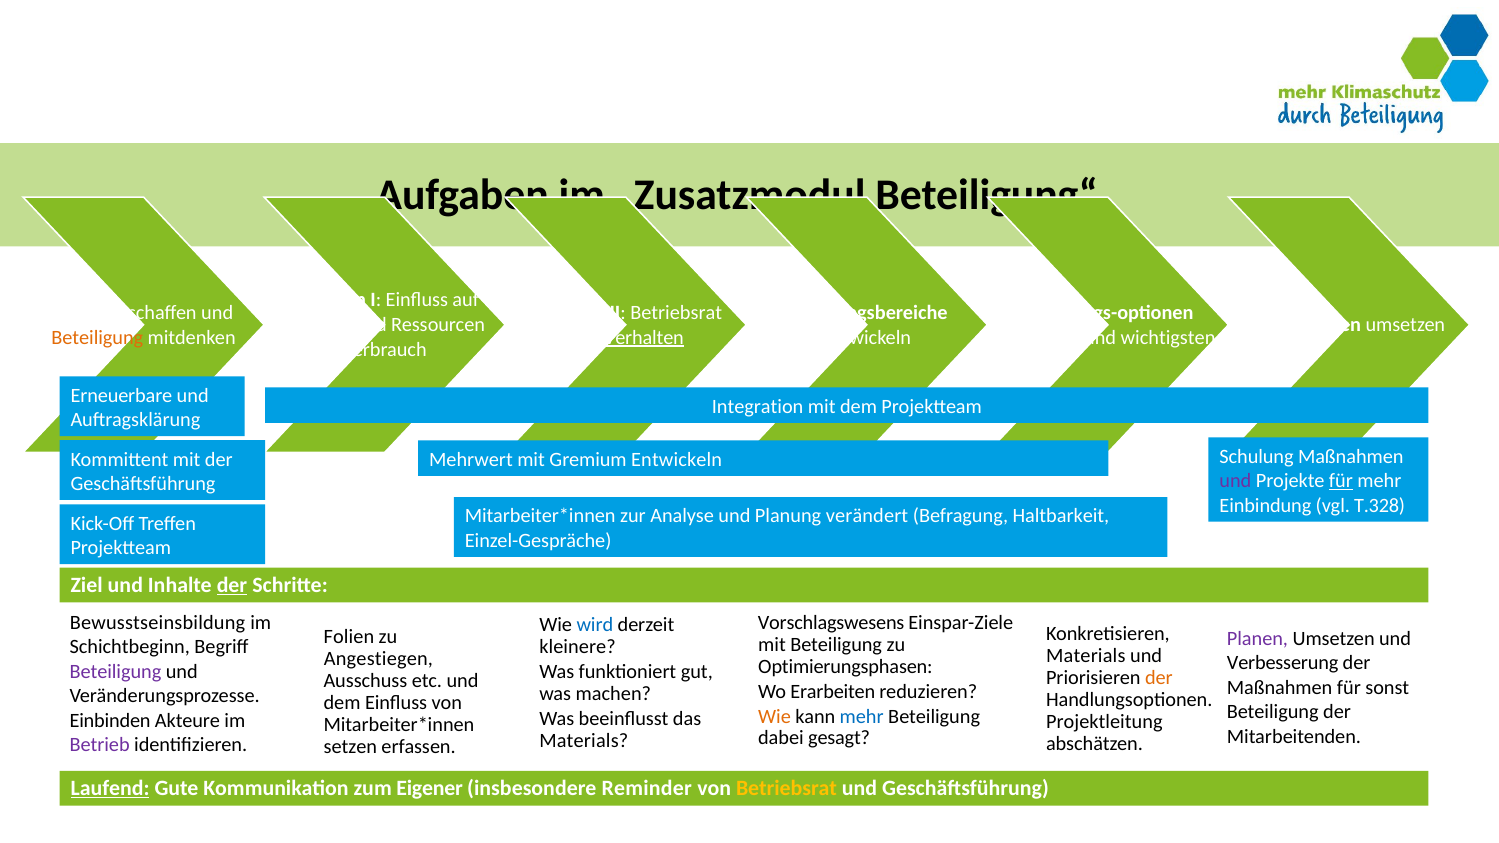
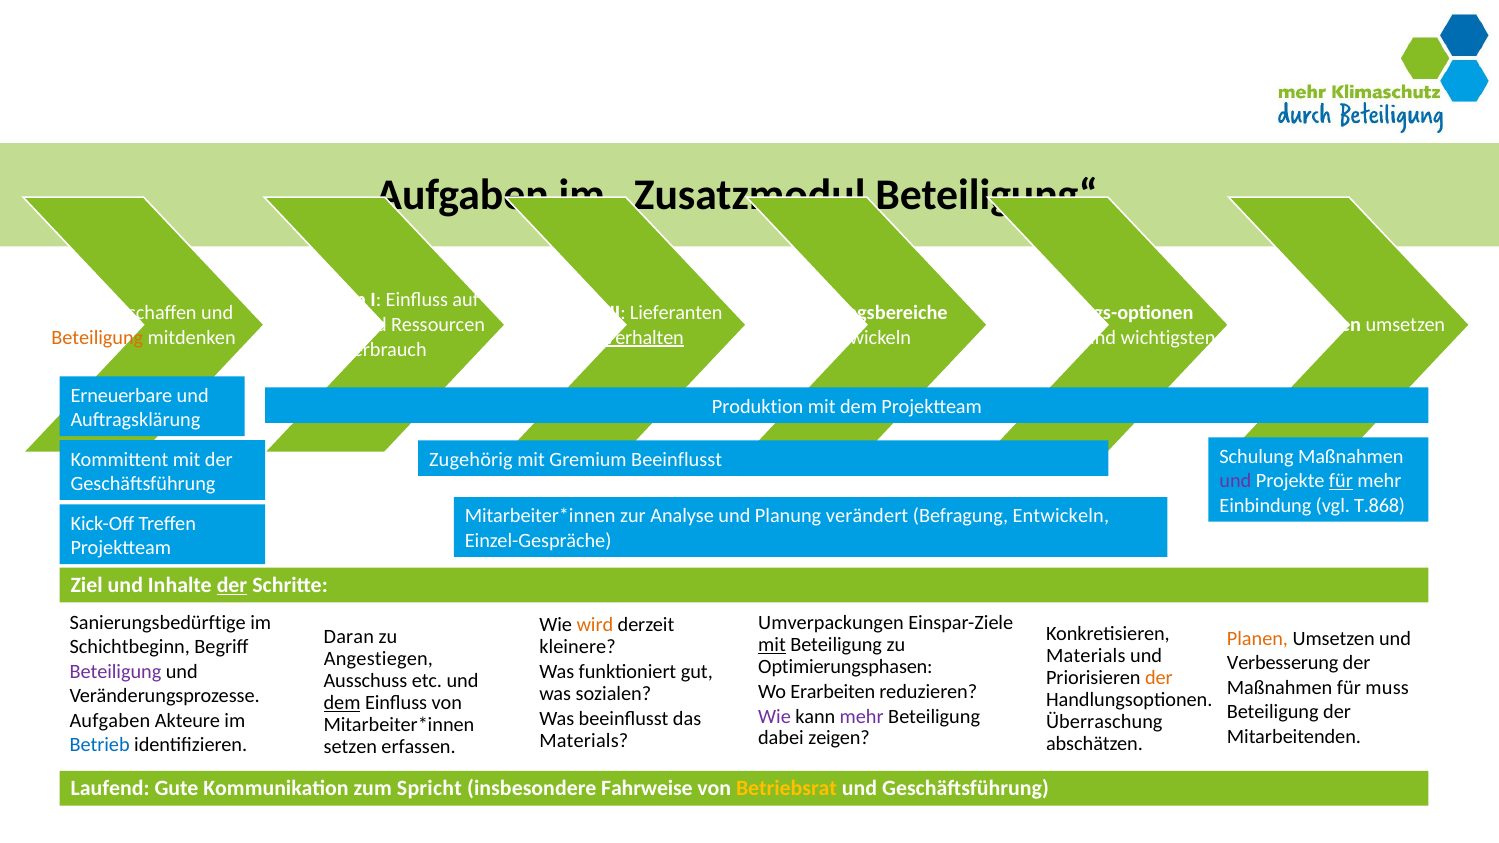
Betriebsrat: Betriebsrat -> Lieferanten (676, 313)
Integration: Integration -> Produktion (758, 407)
Mehrwert: Mehrwert -> Zugehörig (471, 460)
Gremium Entwickeln: Entwickeln -> Beeinflusst (677, 460)
T.328: T.328 -> T.868 (1380, 505)
Befragung Haltbarkeit: Haltbarkeit -> Entwickeln (1061, 516)
Vorschlagswesens: Vorschlagswesens -> Umverpackungen (831, 623)
Bewusstseinsbildung: Bewusstseinsbildung -> Sanierungsbedürftige (158, 623)
wird colour: blue -> orange (595, 625)
Folien: Folien -> Daran (349, 637)
Planen colour: purple -> orange (1257, 639)
mit underline: none -> present (772, 645)
sonst: sonst -> muss (1387, 688)
machen: machen -> sozialen (613, 694)
dem underline: none -> present (342, 703)
Wie colour: orange -> purple (775, 716)
mehr colour: blue -> purple (862, 716)
Einbinden: Einbinden -> Aufgaben (110, 721)
Projektleitung: Projektleitung -> Überraschung (1104, 722)
gesagt: gesagt -> zeigen (839, 738)
Betrieb colour: purple -> blue (100, 745)
Laufend underline: present -> none (110, 788)
Eigener: Eigener -> Spricht (429, 788)
Reminder: Reminder -> Fahrweise (647, 788)
